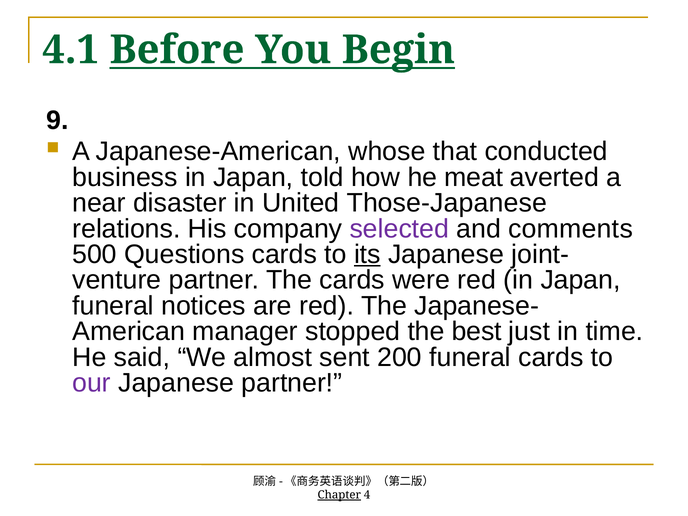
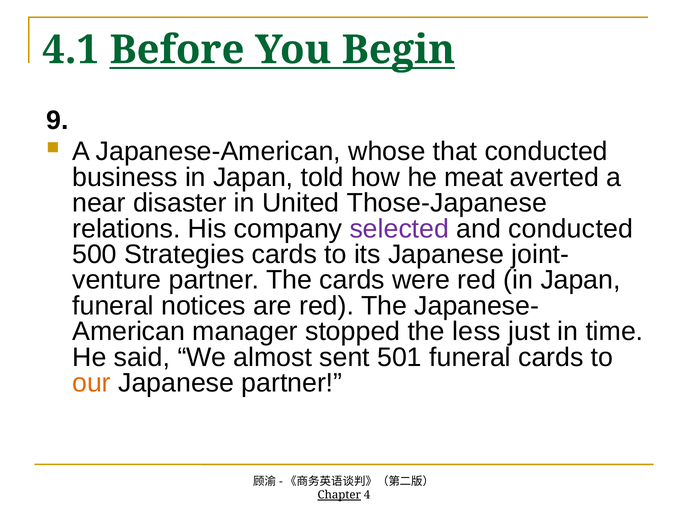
and comments: comments -> conducted (571, 229)
Questions: Questions -> Strategies (184, 254)
its underline: present -> none (367, 254)
best: best -> less (476, 332)
200: 200 -> 501 (400, 357)
our colour: purple -> orange (92, 383)
